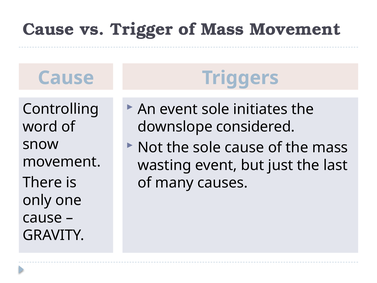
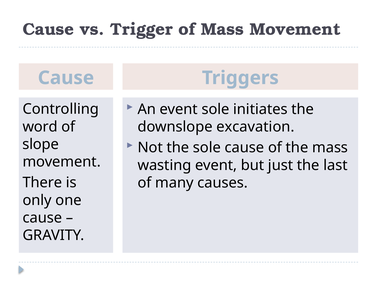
considered: considered -> excavation (255, 127)
snow: snow -> slope (41, 144)
